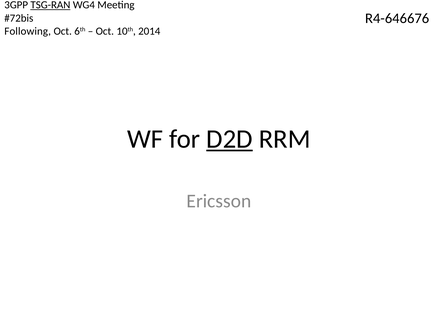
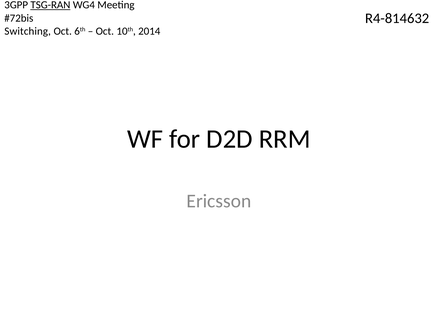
R4-646676: R4-646676 -> R4-814632 (397, 18)
Following: Following -> Switching (28, 31)
D2D underline: present -> none (229, 139)
